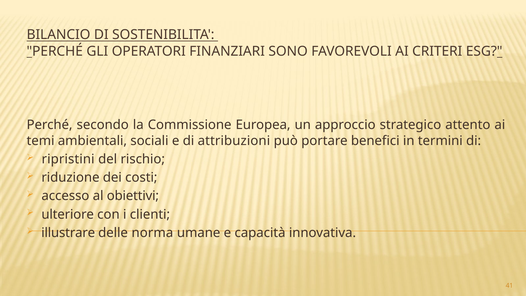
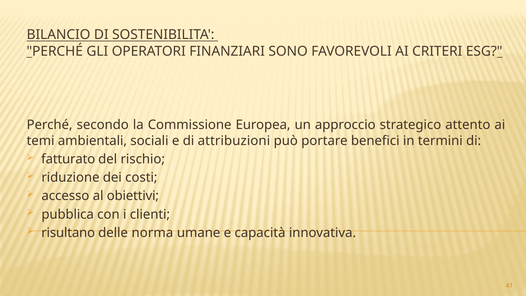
ripristini: ripristini -> fatturato (68, 159)
ulteriore: ulteriore -> pubblica (68, 214)
illustrare: illustrare -> risultano (68, 233)
